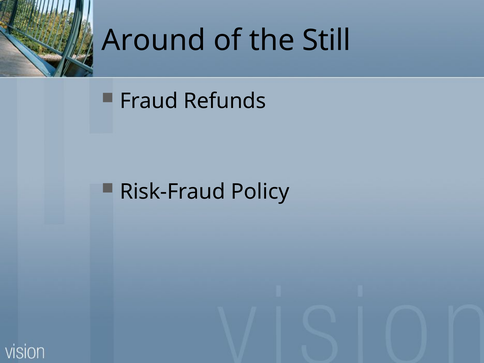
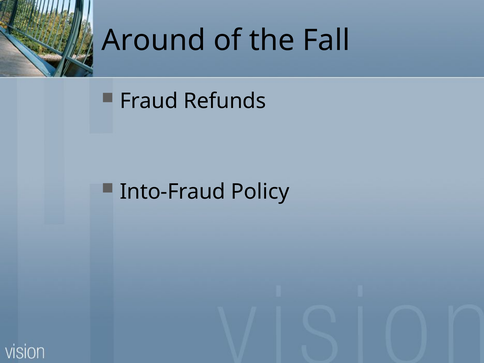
Still: Still -> Fall (326, 40)
Risk-Fraud: Risk-Fraud -> Into-Fraud (173, 192)
